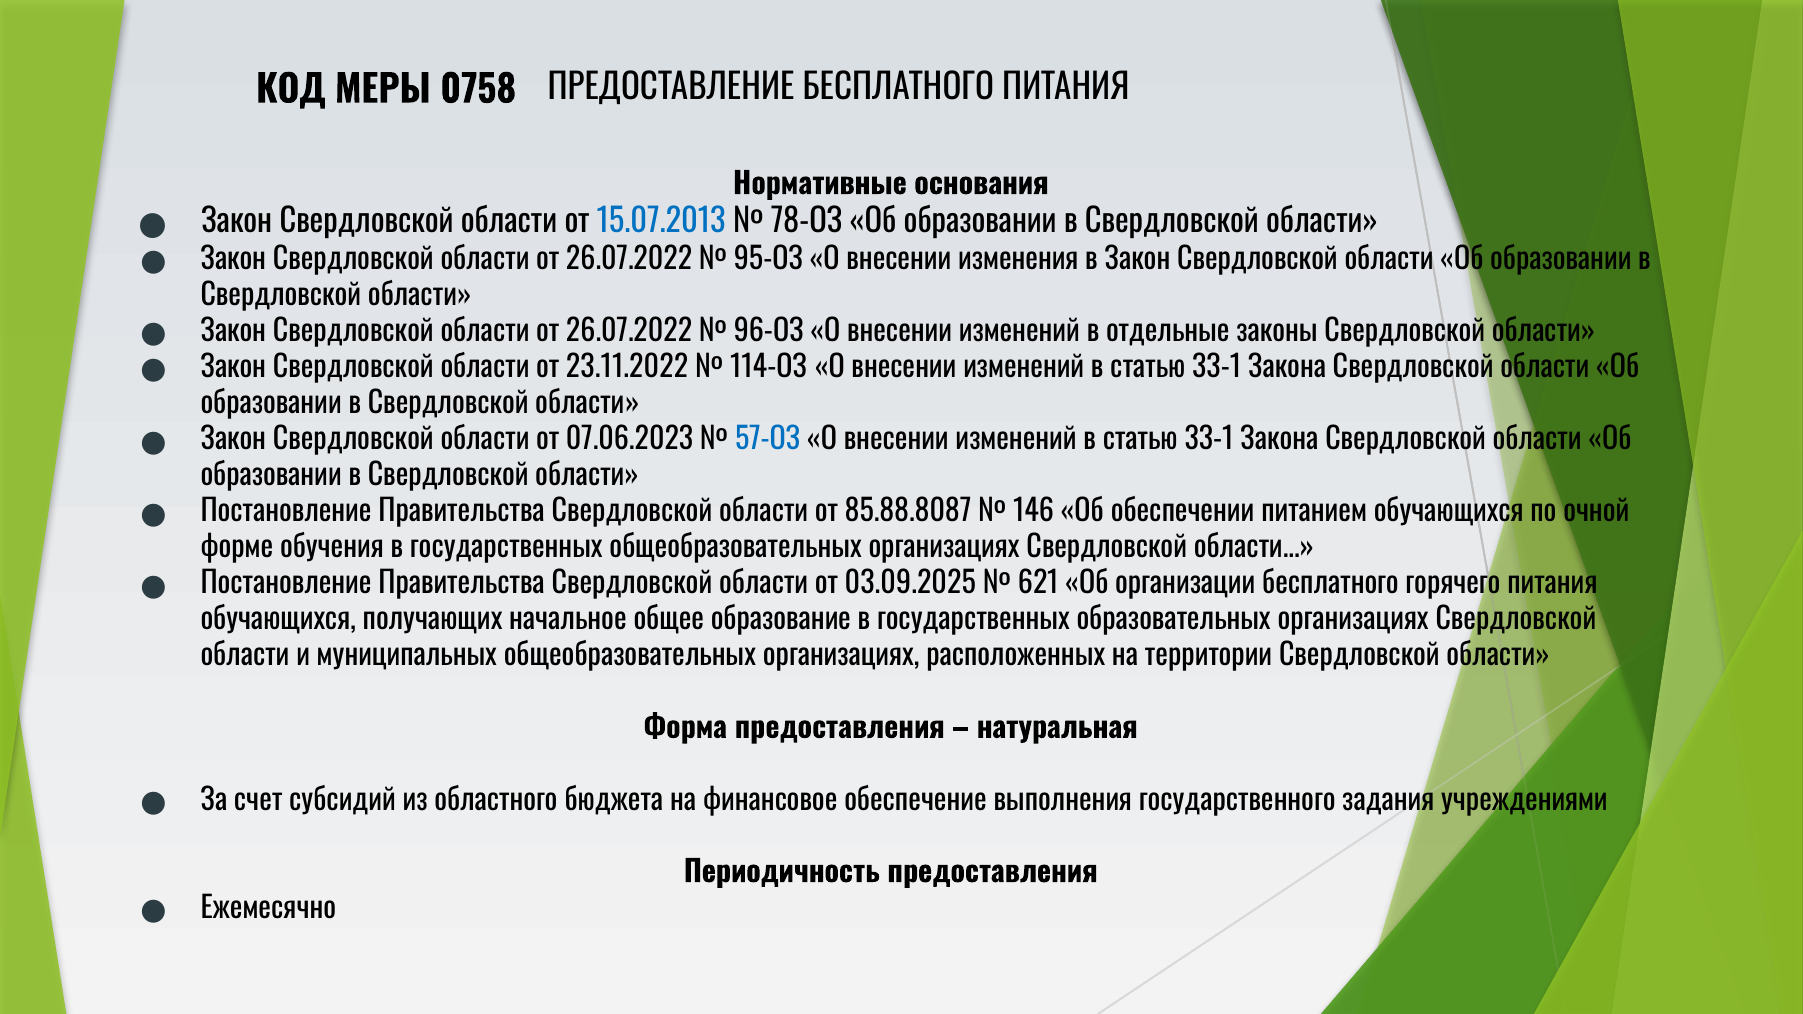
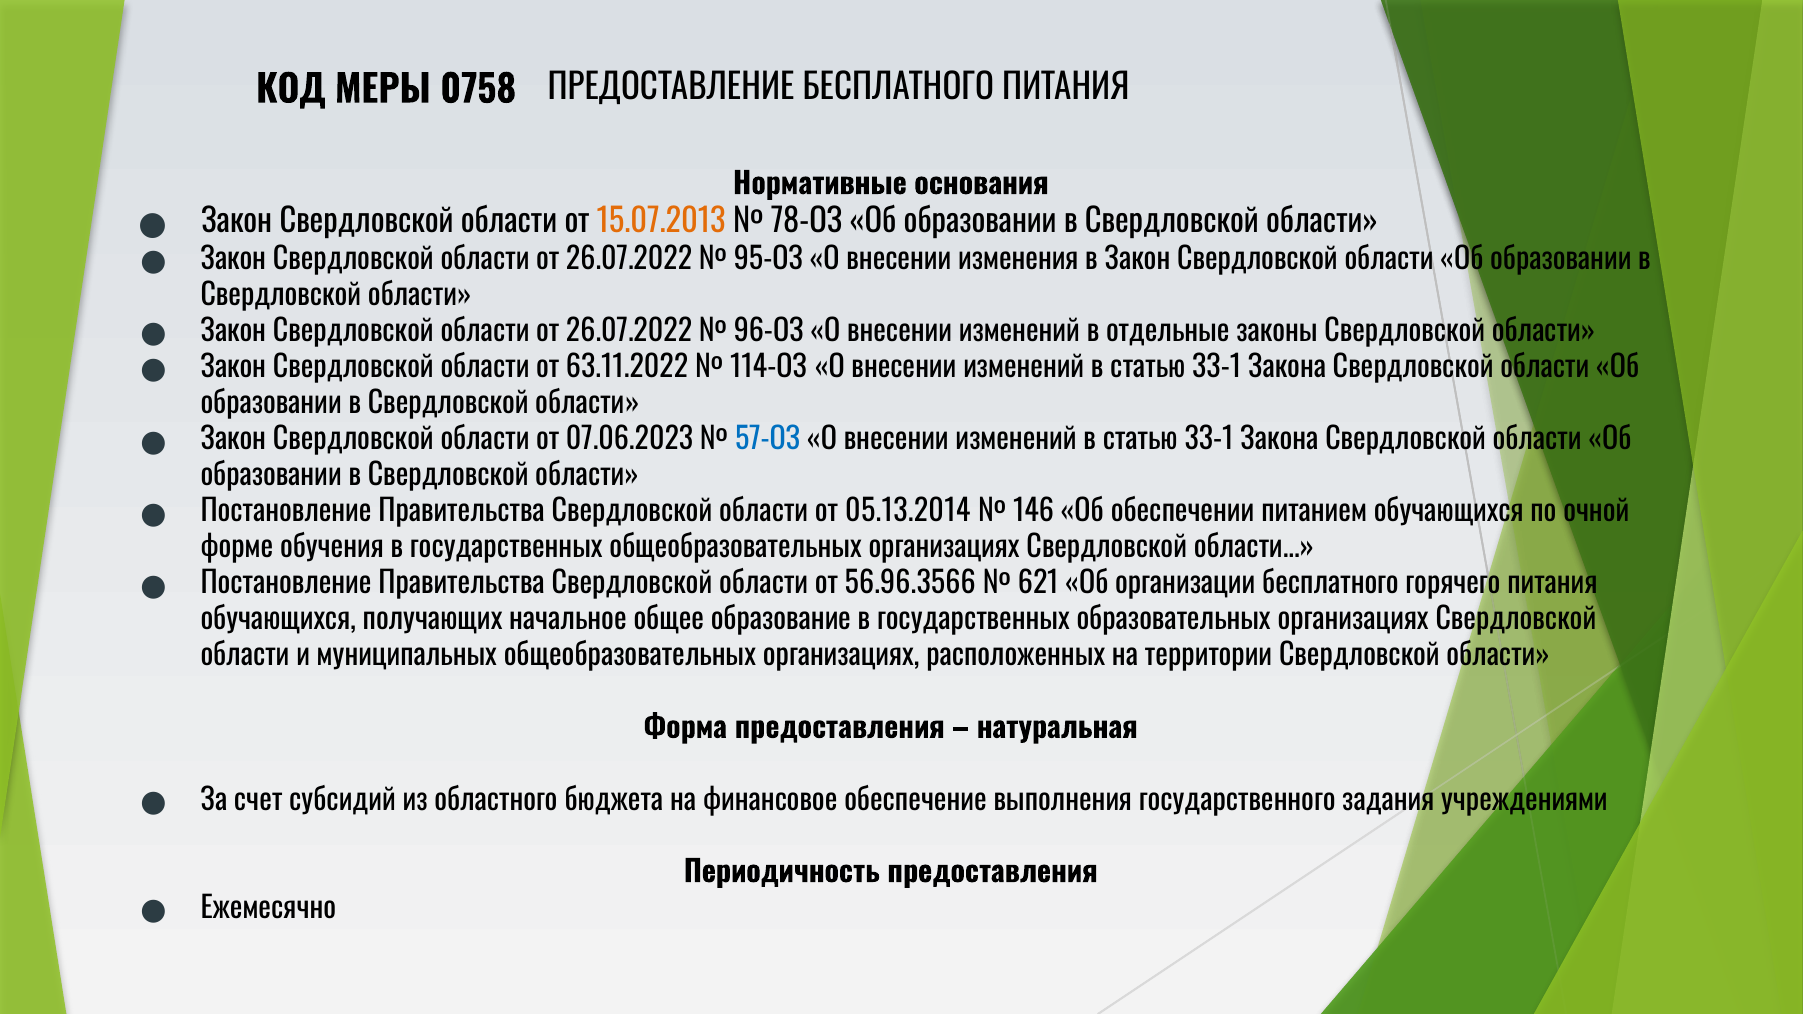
15.07.2013 colour: blue -> orange (661, 222)
23.11.2022: 23.11.2022 -> 63.11.2022 (627, 368)
85.88.8087: 85.88.8087 -> 05.13.2014 (908, 512)
03.09.2025: 03.09.2025 -> 56.96.3566 (910, 584)
